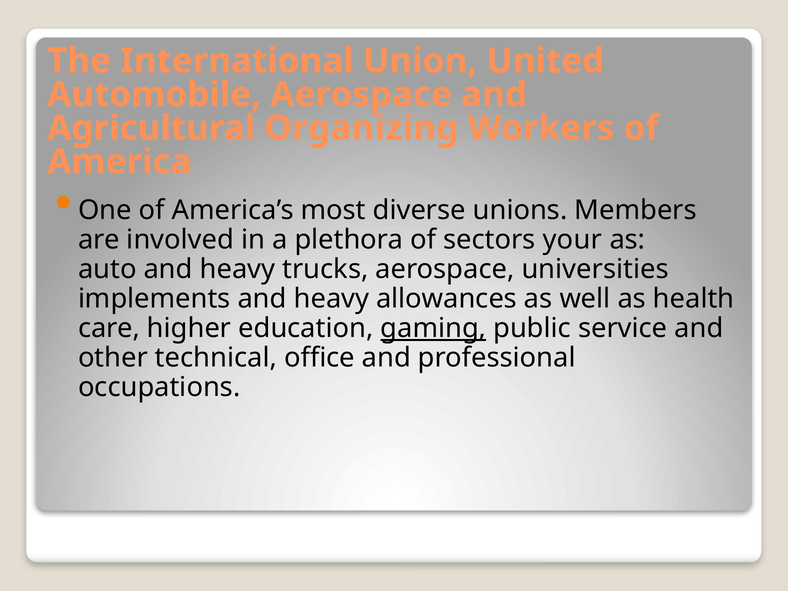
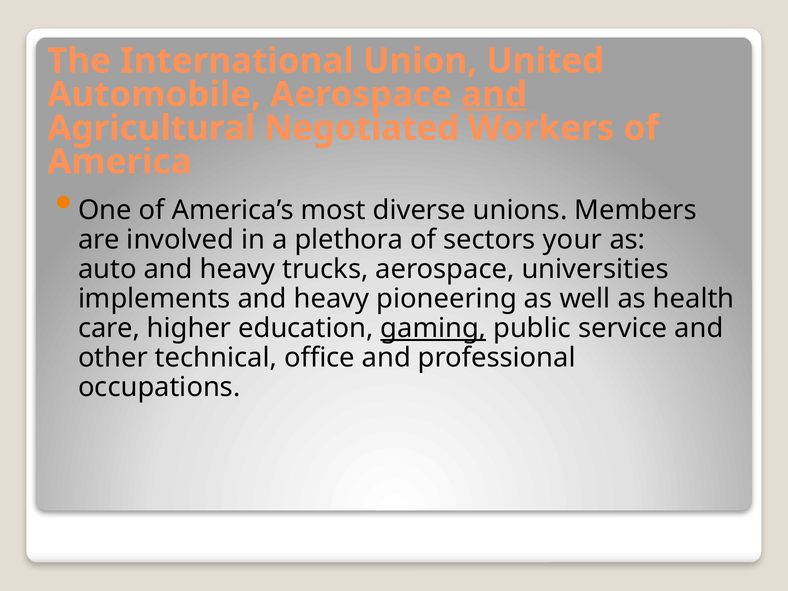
and underline: none -> present (494, 95)
Organizing: Organizing -> Negotiated (362, 128)
allowances: allowances -> pioneering (447, 299)
